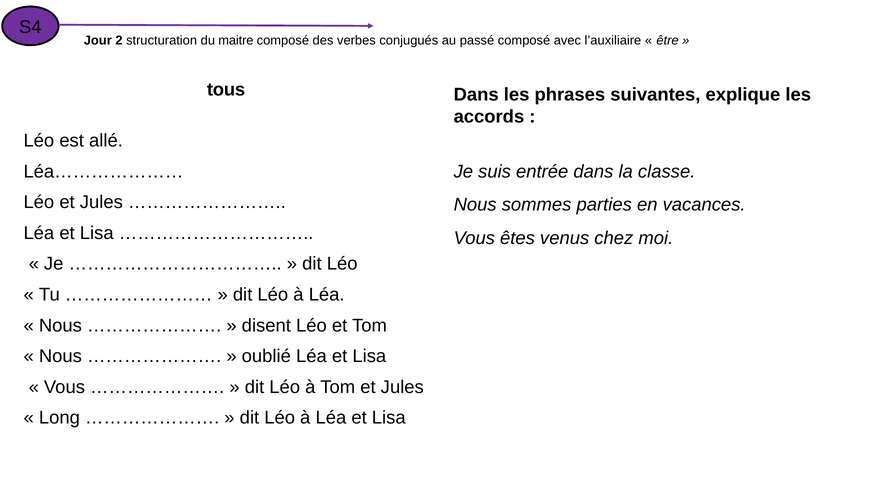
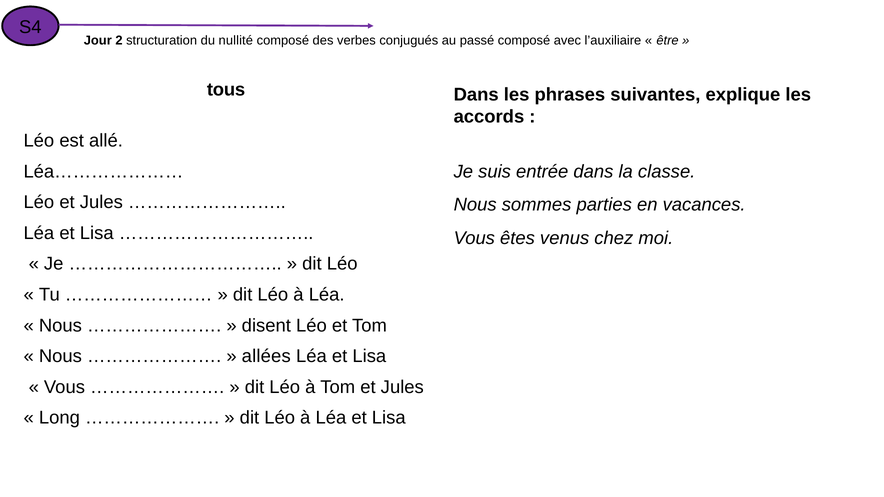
maitre: maitre -> nullité (236, 41)
oublié: oublié -> allées (266, 356)
